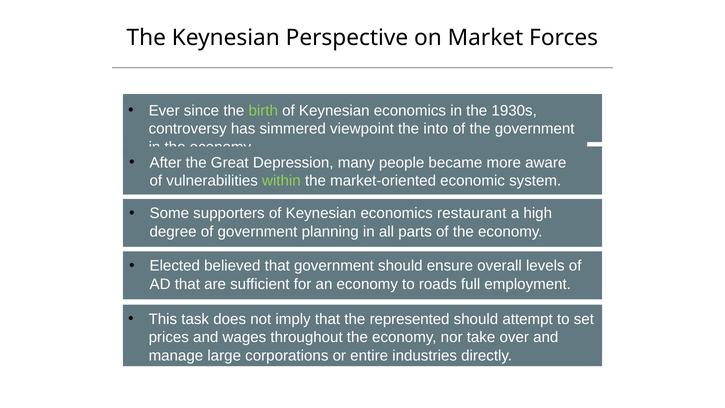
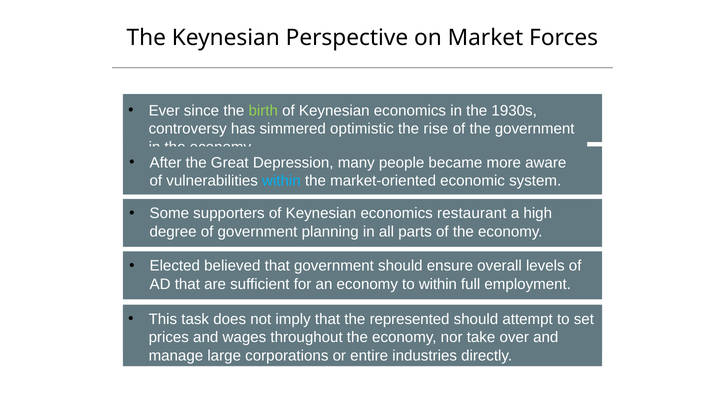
viewpoint: viewpoint -> optimistic (362, 129)
into: into -> rise (436, 129)
within colour: light green -> light blue (281, 181)
to roads: roads -> within (438, 284)
